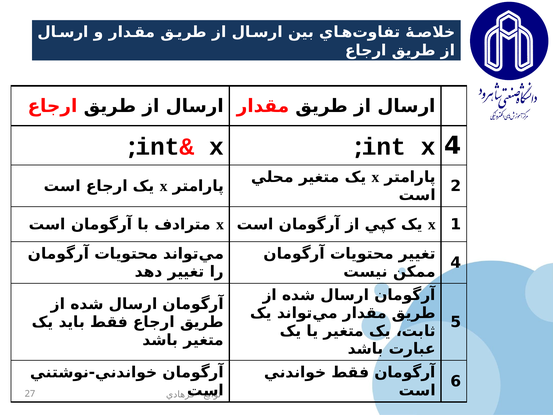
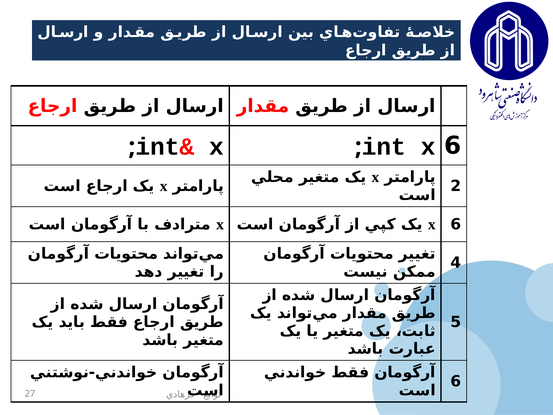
4: 4 -> 6 (453, 146)
1: 1 -> 6 (456, 224)
